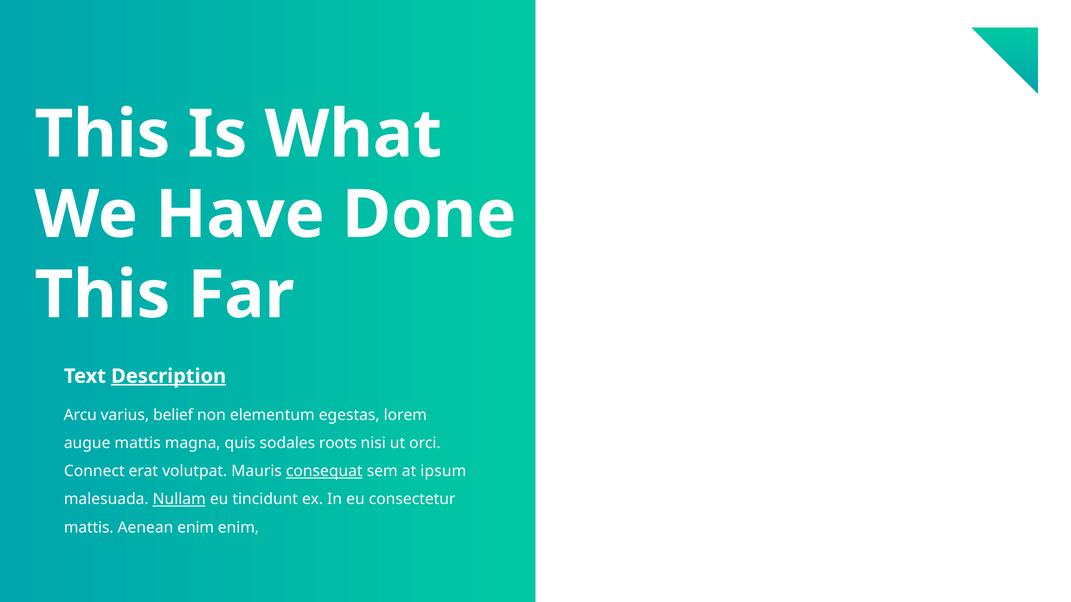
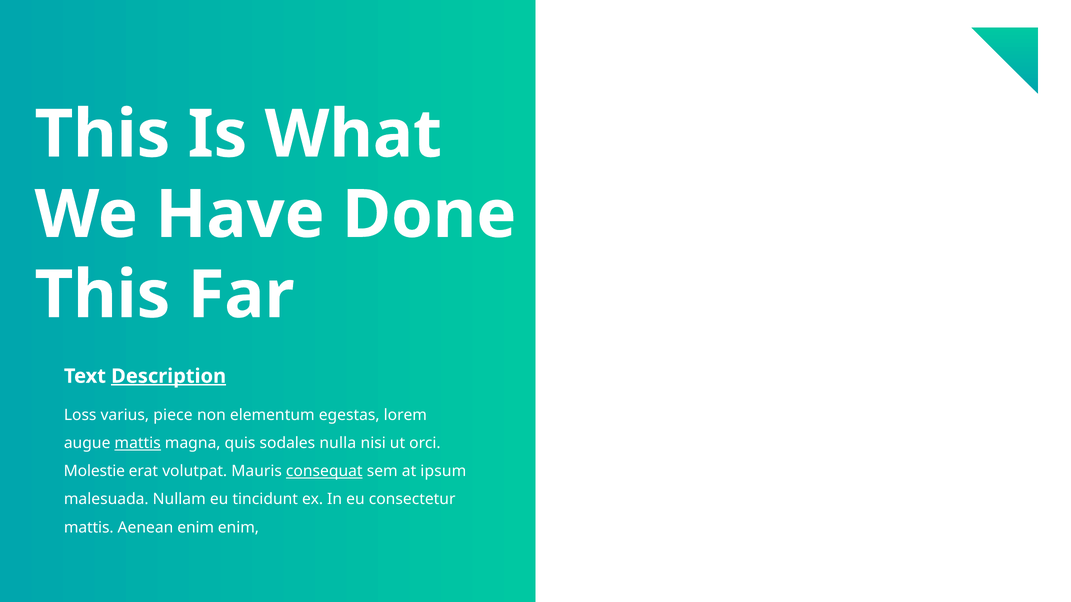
Arcu: Arcu -> Loss (80, 415)
belief: belief -> piece (173, 415)
mattis underline: none -> present (138, 443)
roots: roots -> nulla (338, 443)
Connect: Connect -> Molestie (94, 472)
Nullam underline: present -> none (179, 500)
